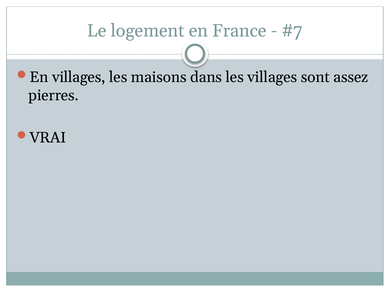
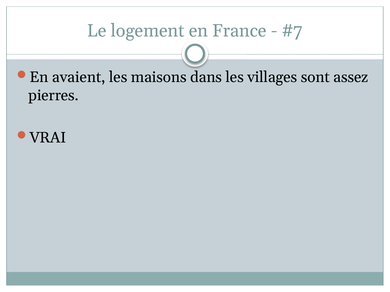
En villages: villages -> avaient (79, 77)
